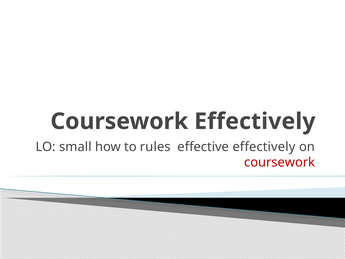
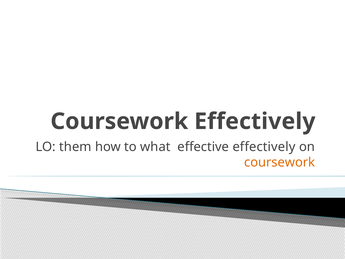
small: small -> them (75, 147)
rules: rules -> what (155, 147)
coursework colour: red -> orange (280, 162)
